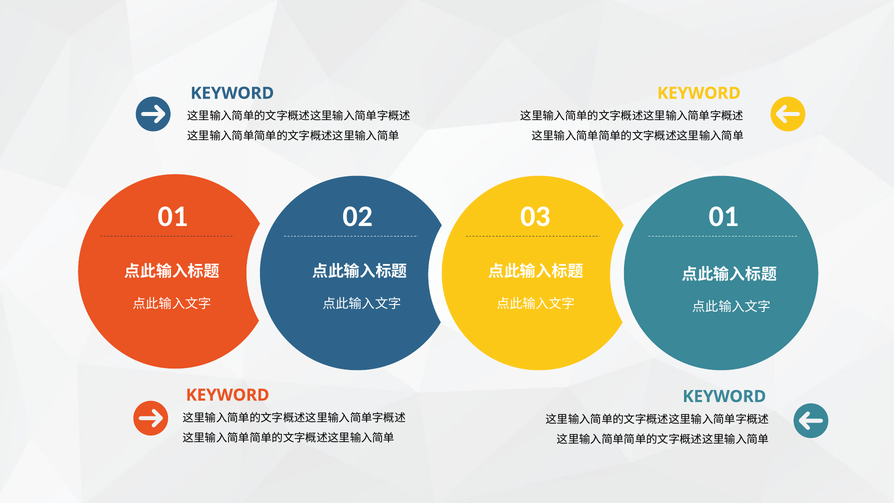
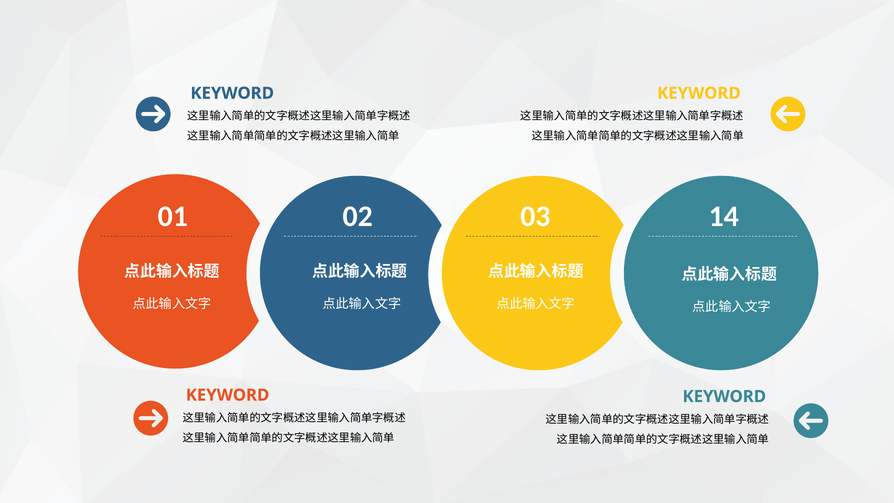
03 01: 01 -> 14 (724, 216)
